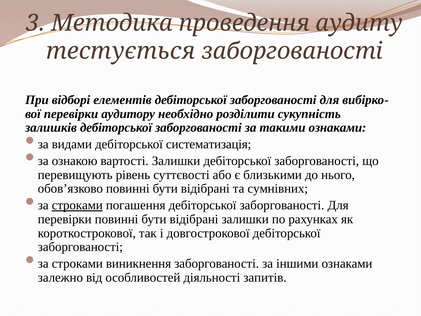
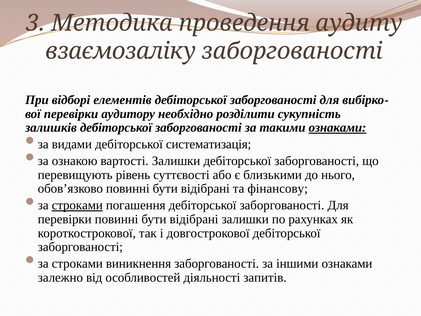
тестується: тестується -> взаємозаліку (121, 51)
ознаками underline: none -> present (338, 128)
сумнівних: сумнівних -> фінансову (278, 189)
